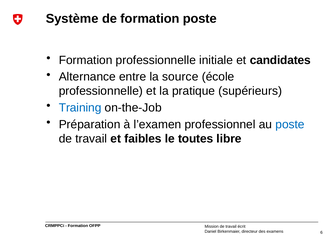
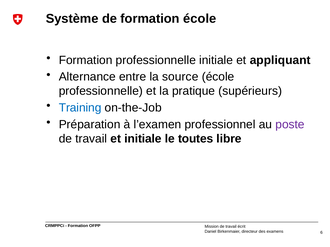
formation poste: poste -> école (200, 19)
candidates: candidates -> appliquant (280, 60)
poste colour: blue -> purple (290, 125)
et faibles: faibles -> initiale (143, 139)
